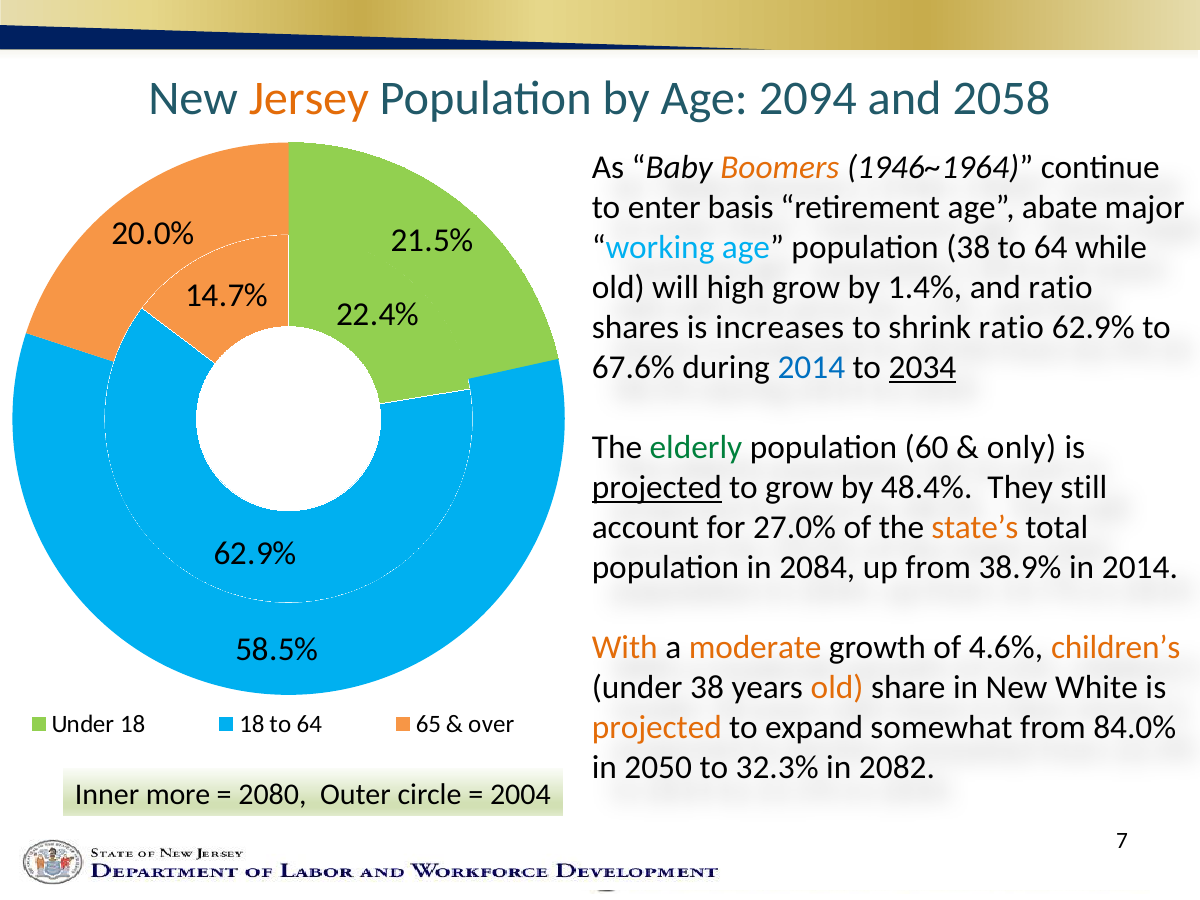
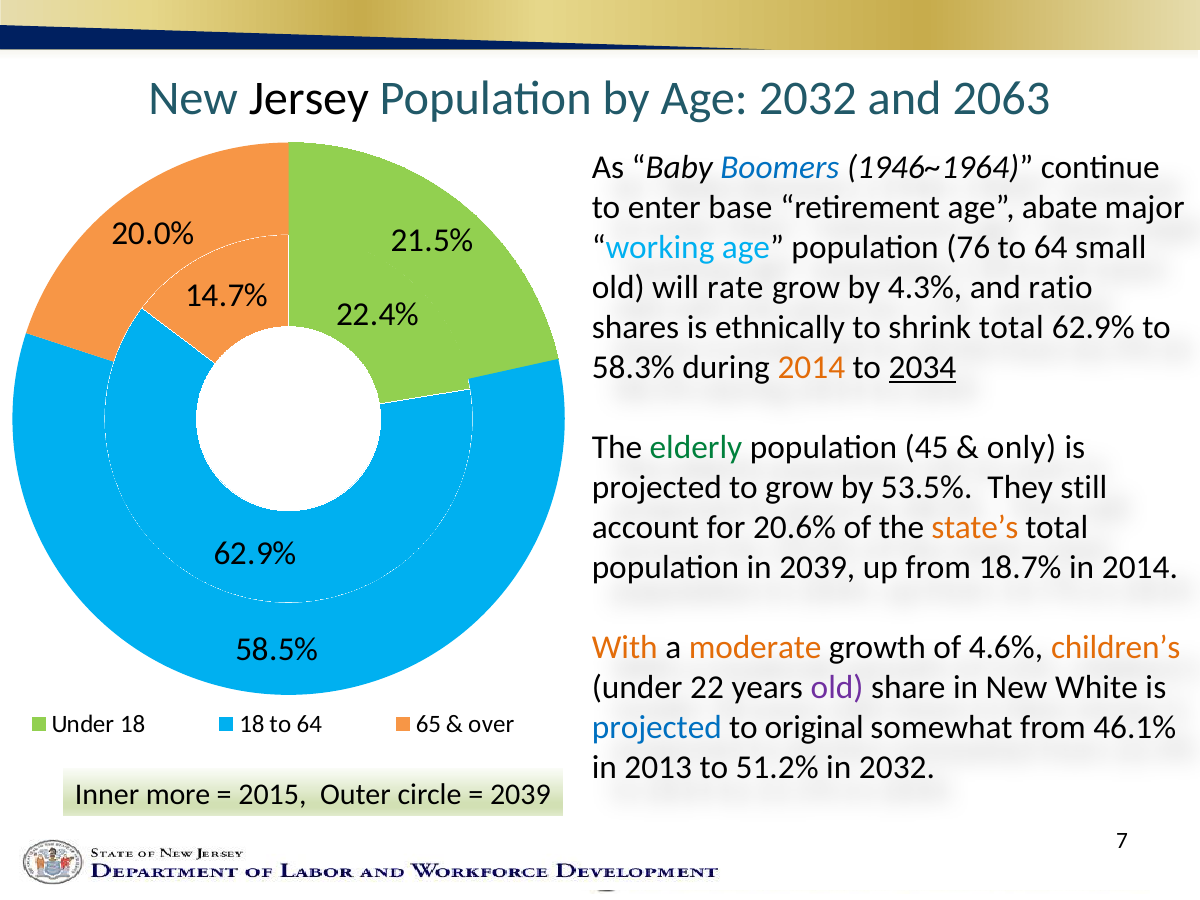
Jersey colour: orange -> black (309, 98)
Age 2094: 2094 -> 2032 (808, 98)
2058: 2058 -> 2063 (1001, 98)
Boomers colour: orange -> blue (780, 167)
basis: basis -> base (740, 207)
population 38: 38 -> 76 (968, 247)
while: while -> small (1111, 247)
high: high -> rate (735, 287)
1.4%: 1.4% -> 4.3% (925, 287)
increases: increases -> ethnically (780, 327)
shrink ratio: ratio -> total (1011, 327)
67.6%: 67.6% -> 58.3% (633, 367)
2014 colour: blue -> orange (811, 367)
60: 60 -> 45 (927, 447)
projected underline: present -> none (657, 487)
48.4%: 48.4% -> 53.5% (927, 487)
27.0%: 27.0% -> 20.6% (795, 527)
in 2084: 2084 -> 2039 (817, 567)
38.9%: 38.9% -> 18.7% (1020, 567)
under 38: 38 -> 22 (707, 688)
old colour: orange -> purple (837, 688)
projected colour: orange -> blue (657, 728)
expand: expand -> original (814, 728)
84.0%: 84.0% -> 46.1% (1135, 728)
2050: 2050 -> 2013 (658, 768)
32.3%: 32.3% -> 51.2% (777, 768)
in 2082: 2082 -> 2032 (897, 768)
2080: 2080 -> 2015 (272, 794)
2004: 2004 -> 2039 (520, 794)
